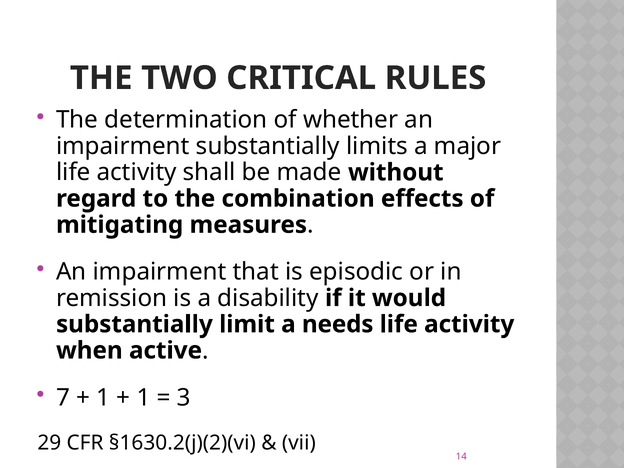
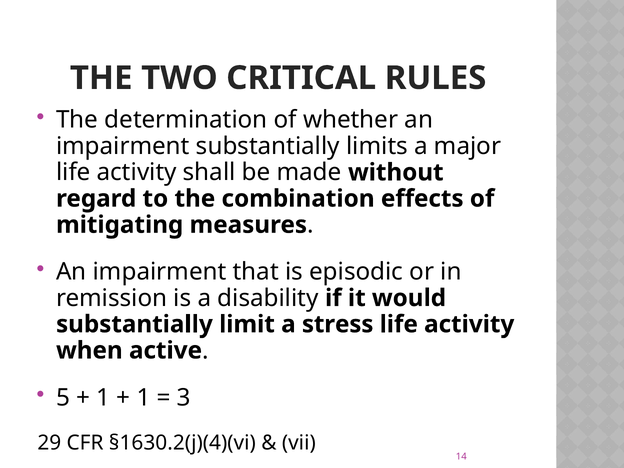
needs: needs -> stress (338, 324)
7: 7 -> 5 (63, 398)
§1630.2(j)(2)(vi: §1630.2(j)(2)(vi -> §1630.2(j)(4)(vi (182, 443)
